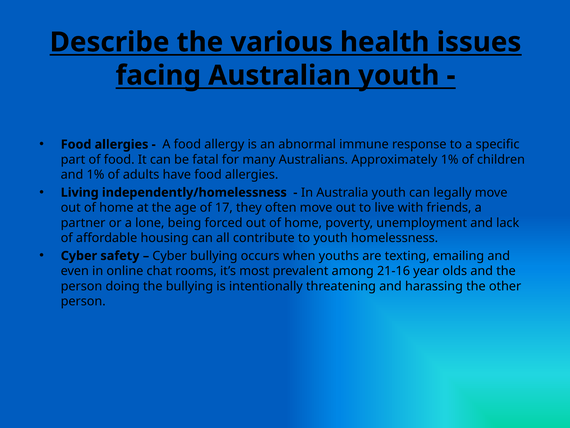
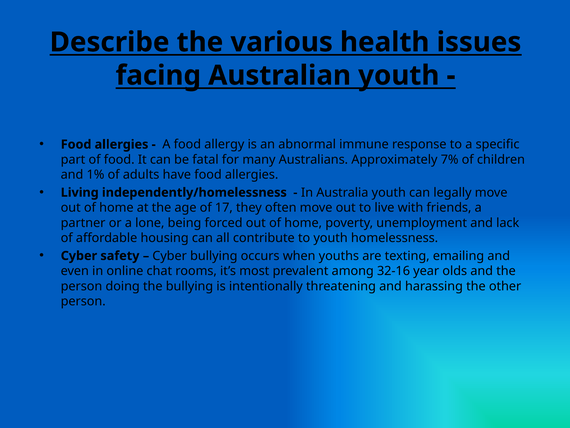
Approximately 1%: 1% -> 7% (450, 159)
21-16: 21-16 -> 32-16 (394, 271)
